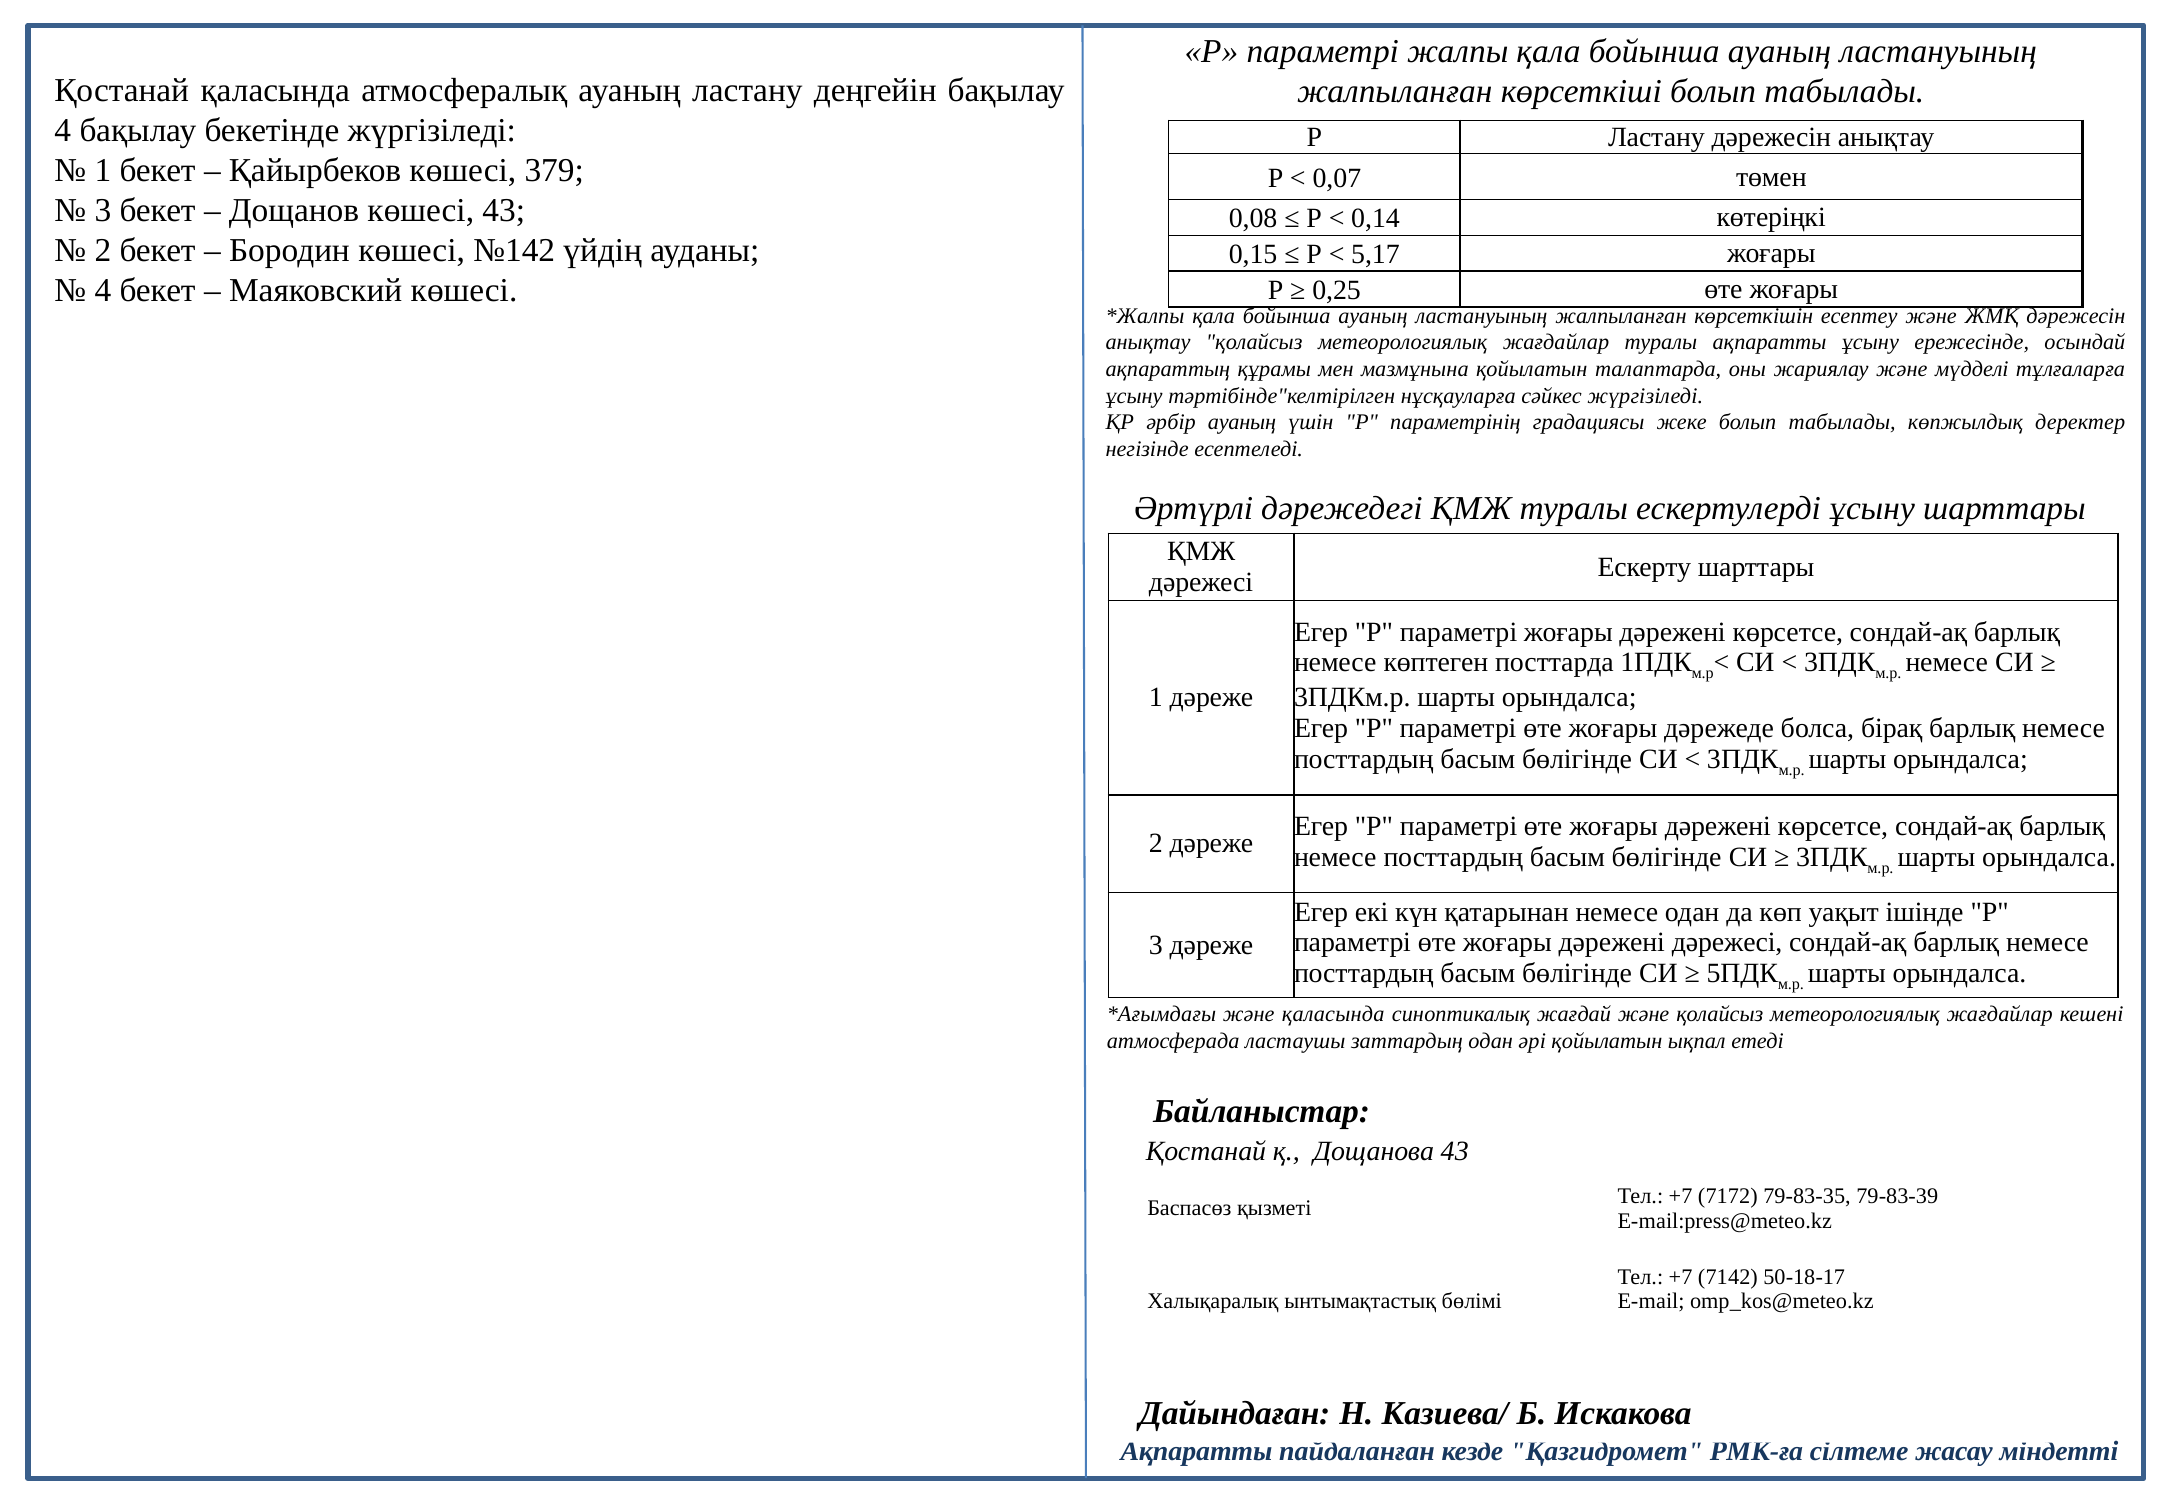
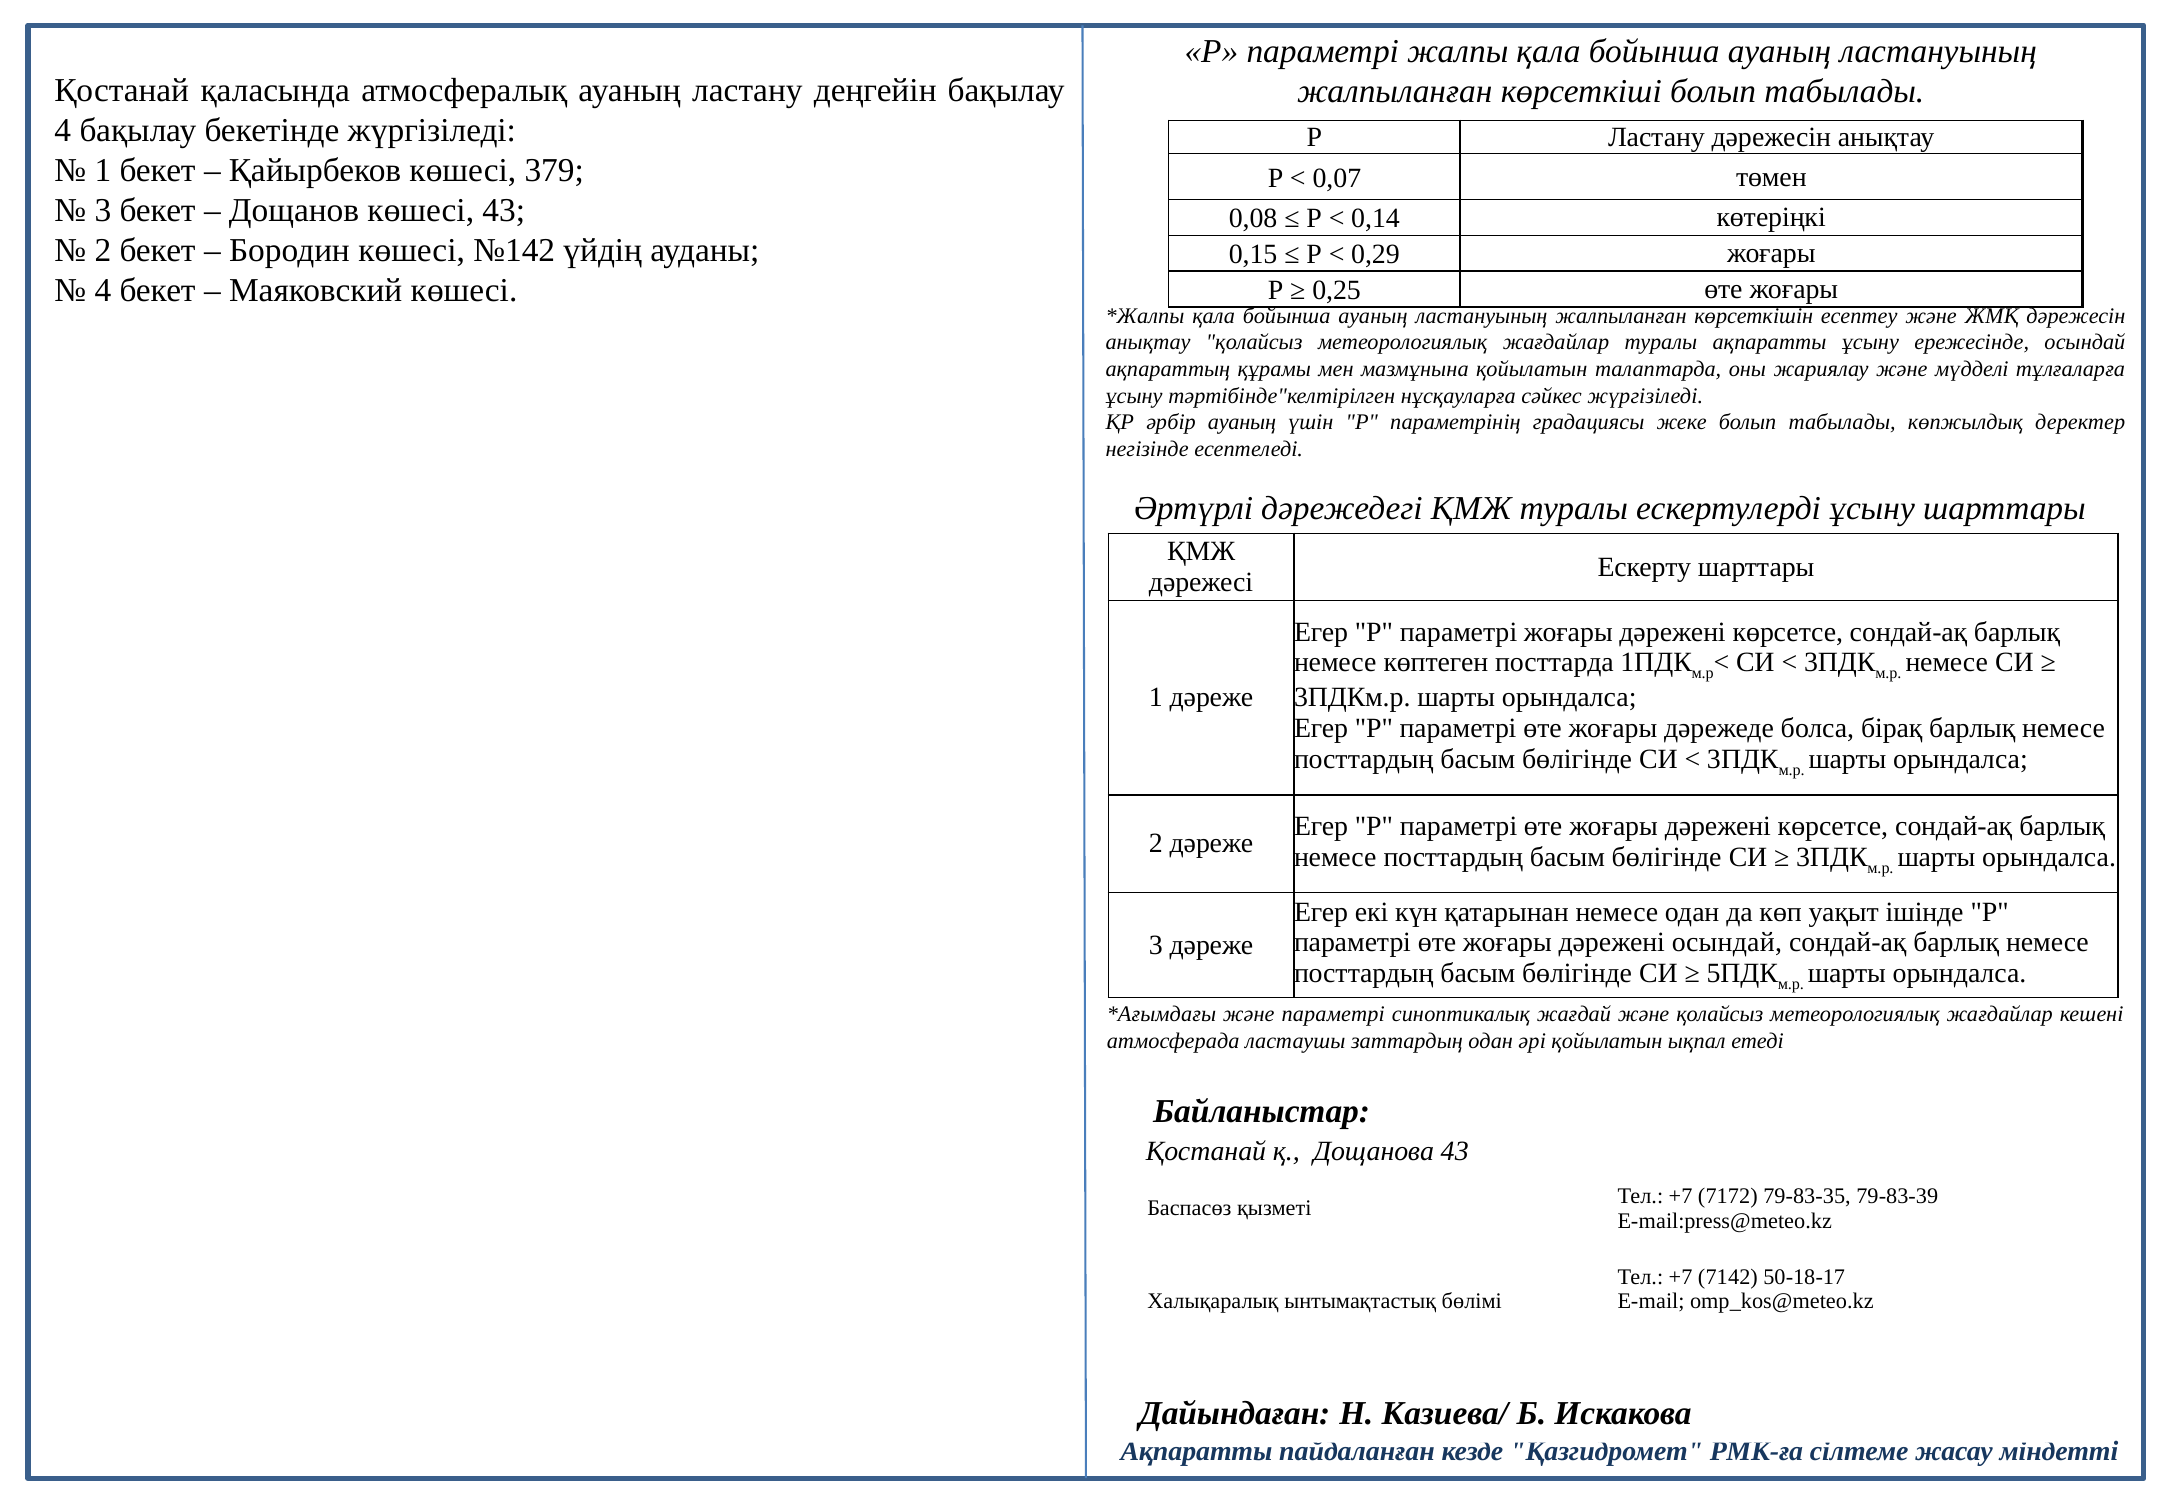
5,17: 5,17 -> 0,29 (1375, 254)
дәрежені дәрежесі: дәрежесі -> осындай (1727, 943)
және қаласында: қаласында -> параметрі (1333, 1014)
